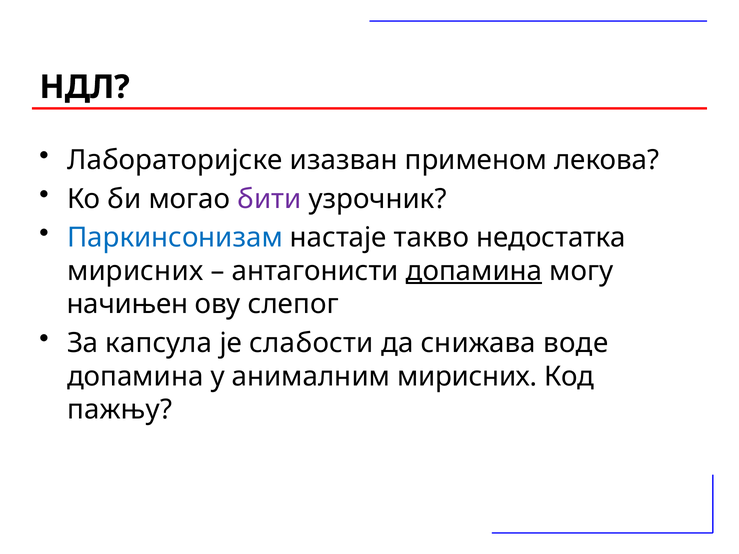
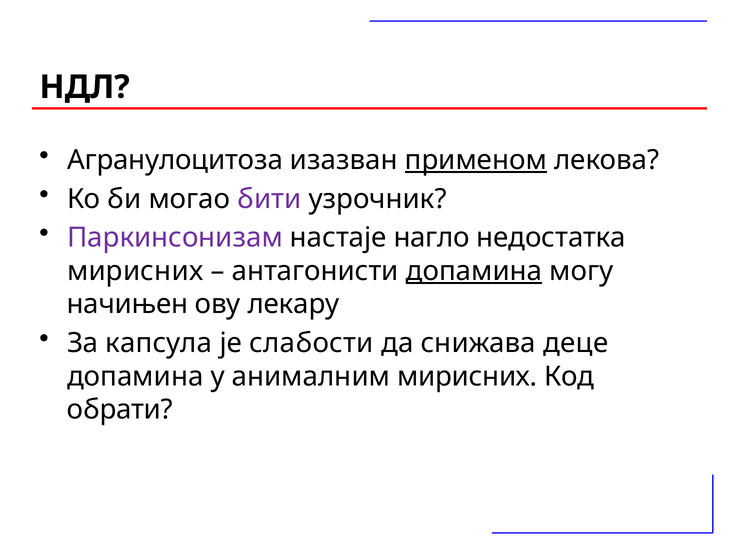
Лабораторијске: Лабораторијске -> Агранулоцитоза (175, 160)
применом underline: none -> present (476, 160)
Паркинсонизам colour: blue -> purple (175, 238)
такво: такво -> нагло (432, 238)
слепог: слепог -> лекару (294, 304)
воде: воде -> деце (576, 343)
пажњу: пажњу -> обрати (120, 410)
